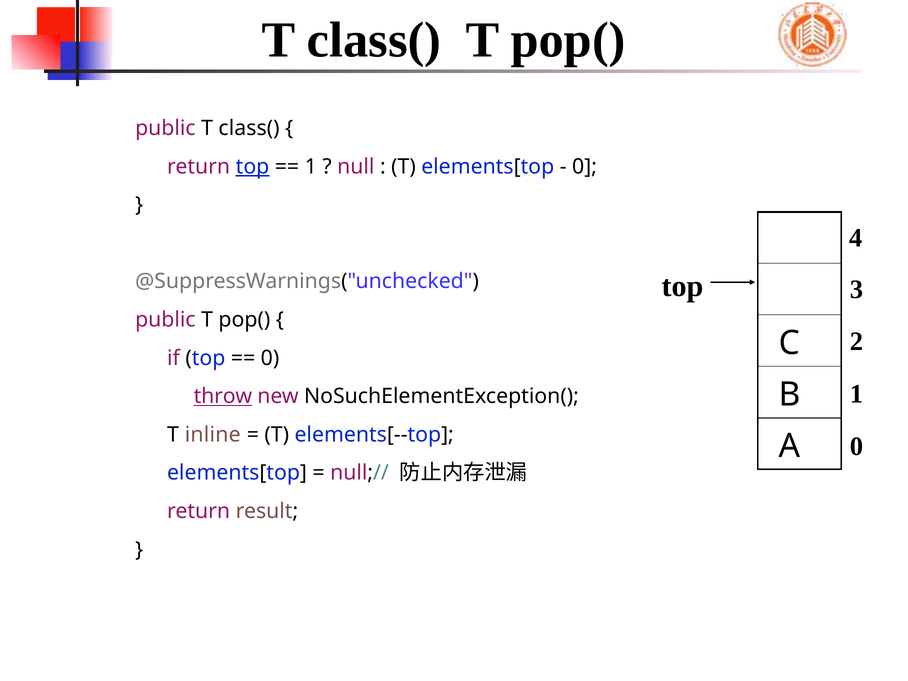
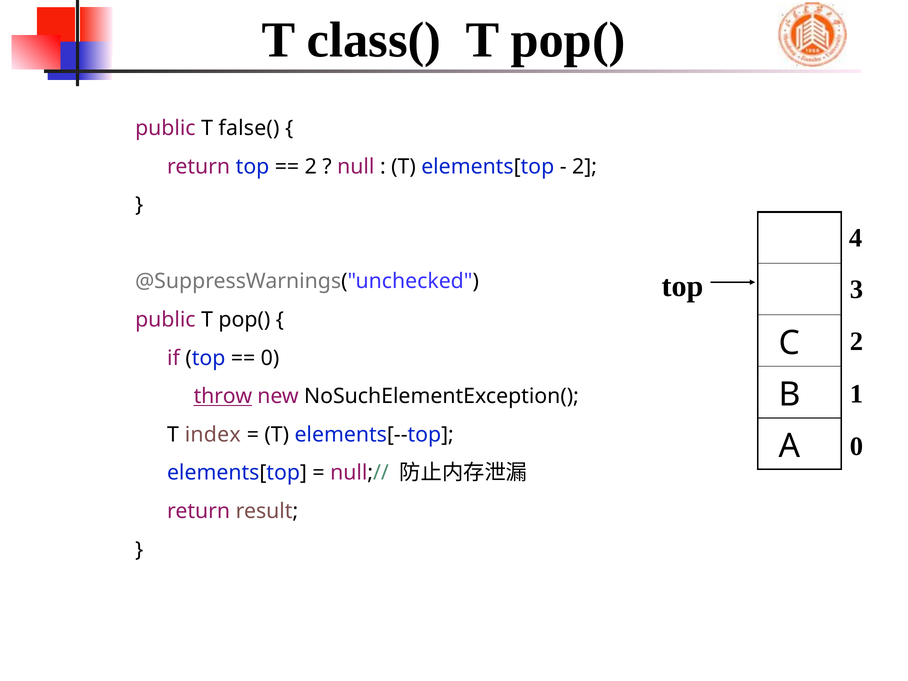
public T class(: class( -> false( (249, 128)
top underline: present -> none (253, 167)
1: 1 -> 2 (311, 167)
0: 0 -> 2 (585, 167)
inline: inline -> index (213, 435)
